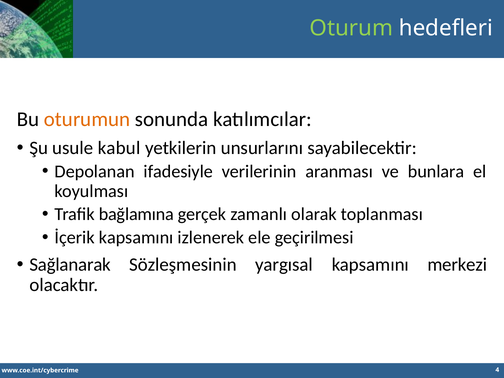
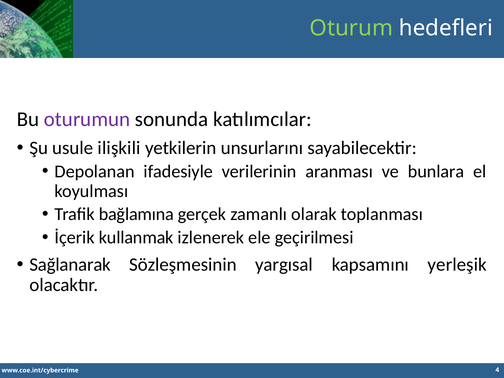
oturumun colour: orange -> purple (87, 119)
kabul: kabul -> ilişkili (119, 148)
İçerik kapsamını: kapsamını -> kullanmak (136, 237)
merkezi: merkezi -> yerleşik (457, 265)
